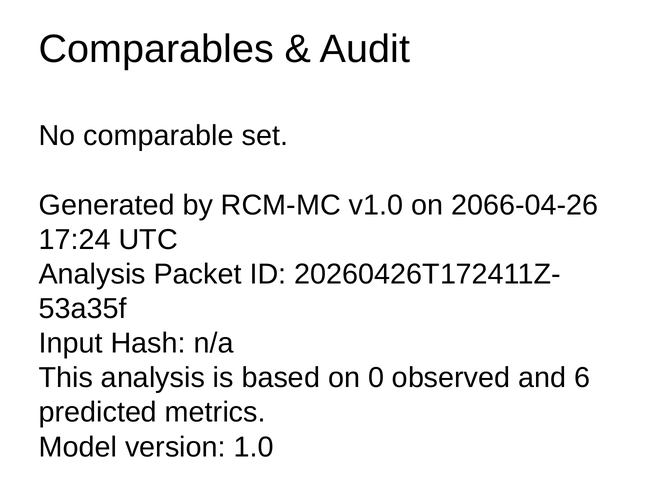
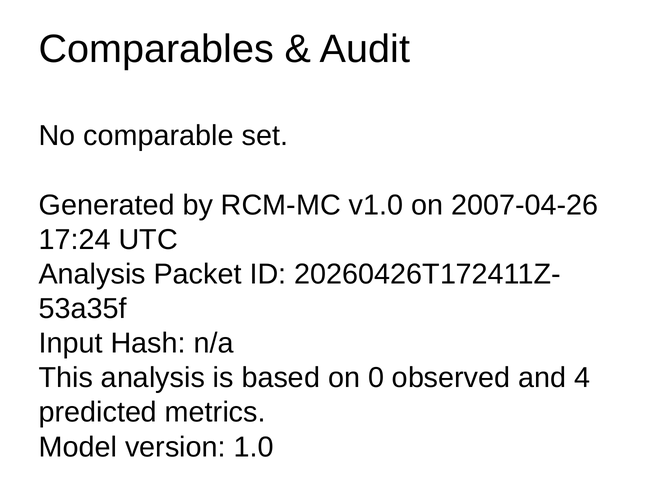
2066-04-26: 2066-04-26 -> 2007-04-26 (525, 205)
6: 6 -> 4 (582, 377)
